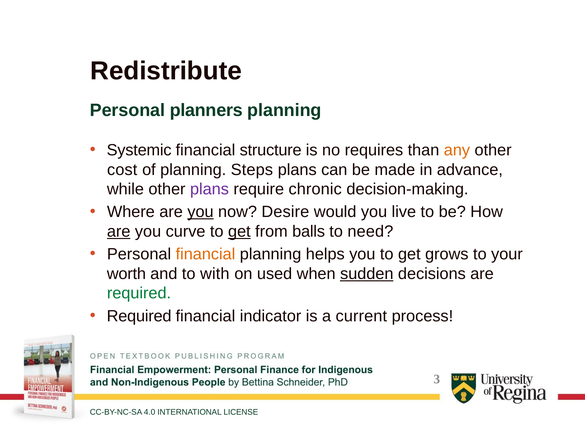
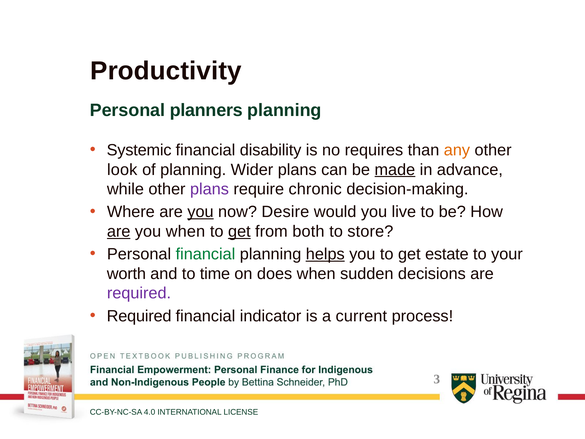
Redistribute: Redistribute -> Productivity (166, 71)
structure: structure -> disability (271, 150)
cost: cost -> look (122, 170)
Steps: Steps -> Wider (252, 170)
made underline: none -> present (395, 170)
you curve: curve -> when (185, 231)
balls: balls -> both (308, 231)
need: need -> store (370, 231)
financial colour: orange -> green (205, 254)
helps underline: none -> present (325, 254)
grows: grows -> estate (447, 254)
with: with -> time (215, 274)
used: used -> does (275, 274)
sudden underline: present -> none (367, 274)
required colour: green -> purple (139, 293)
